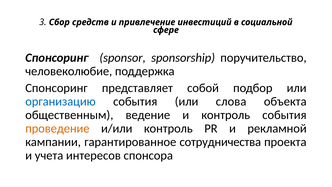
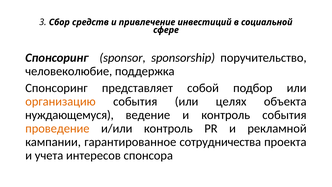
организацию colour: blue -> orange (60, 101)
слова: слова -> целях (231, 101)
общественным: общественным -> нуждающемуся (69, 115)
